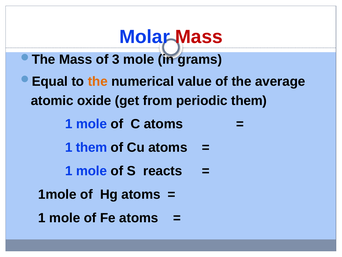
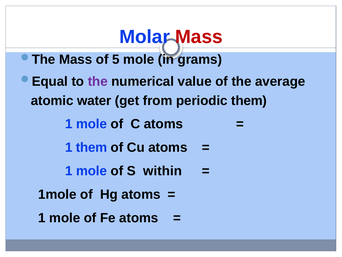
3: 3 -> 5 (116, 59)
the colour: orange -> purple (98, 81)
oxide: oxide -> water (94, 100)
reacts: reacts -> within (163, 171)
